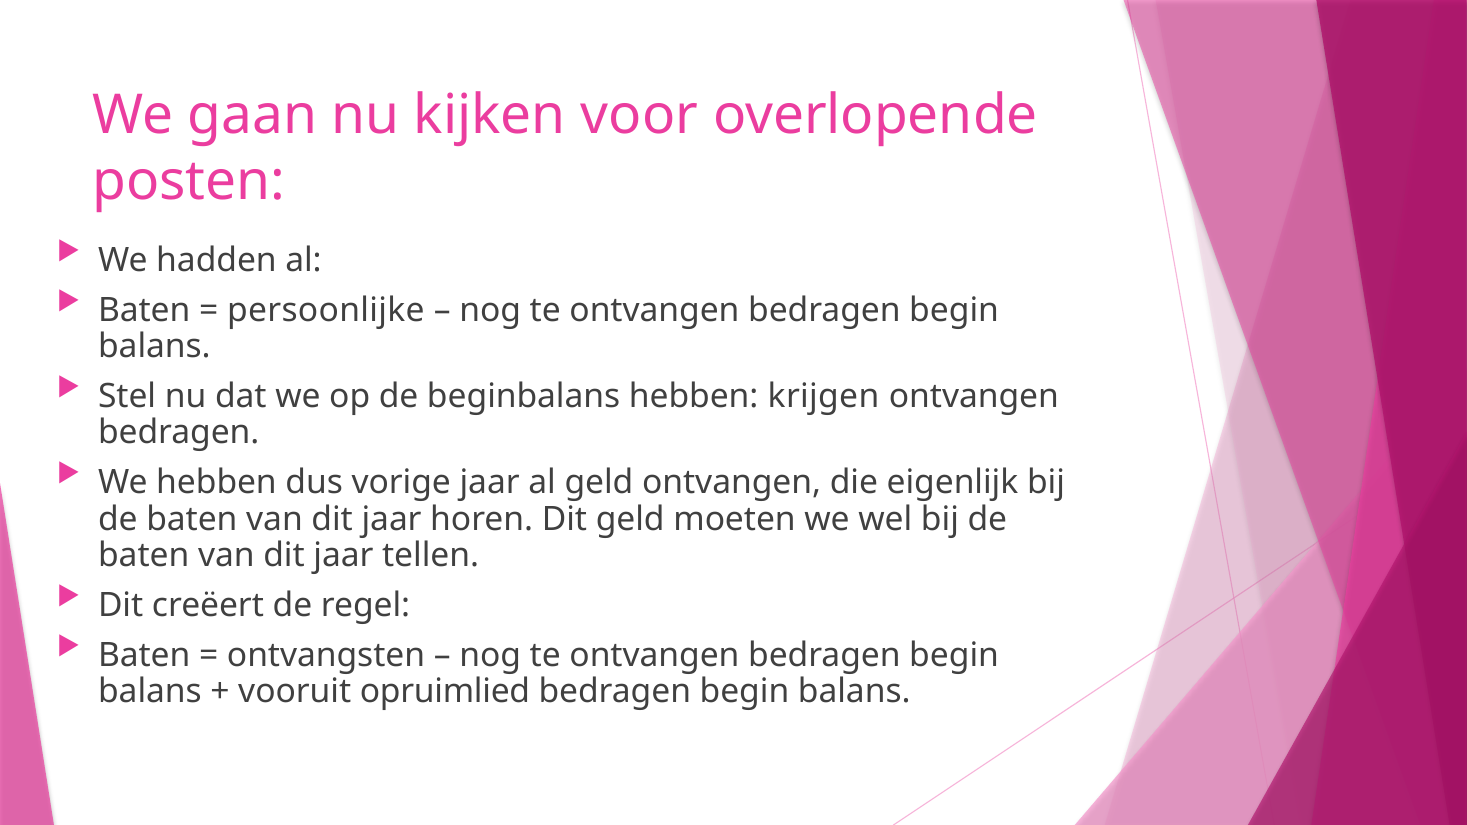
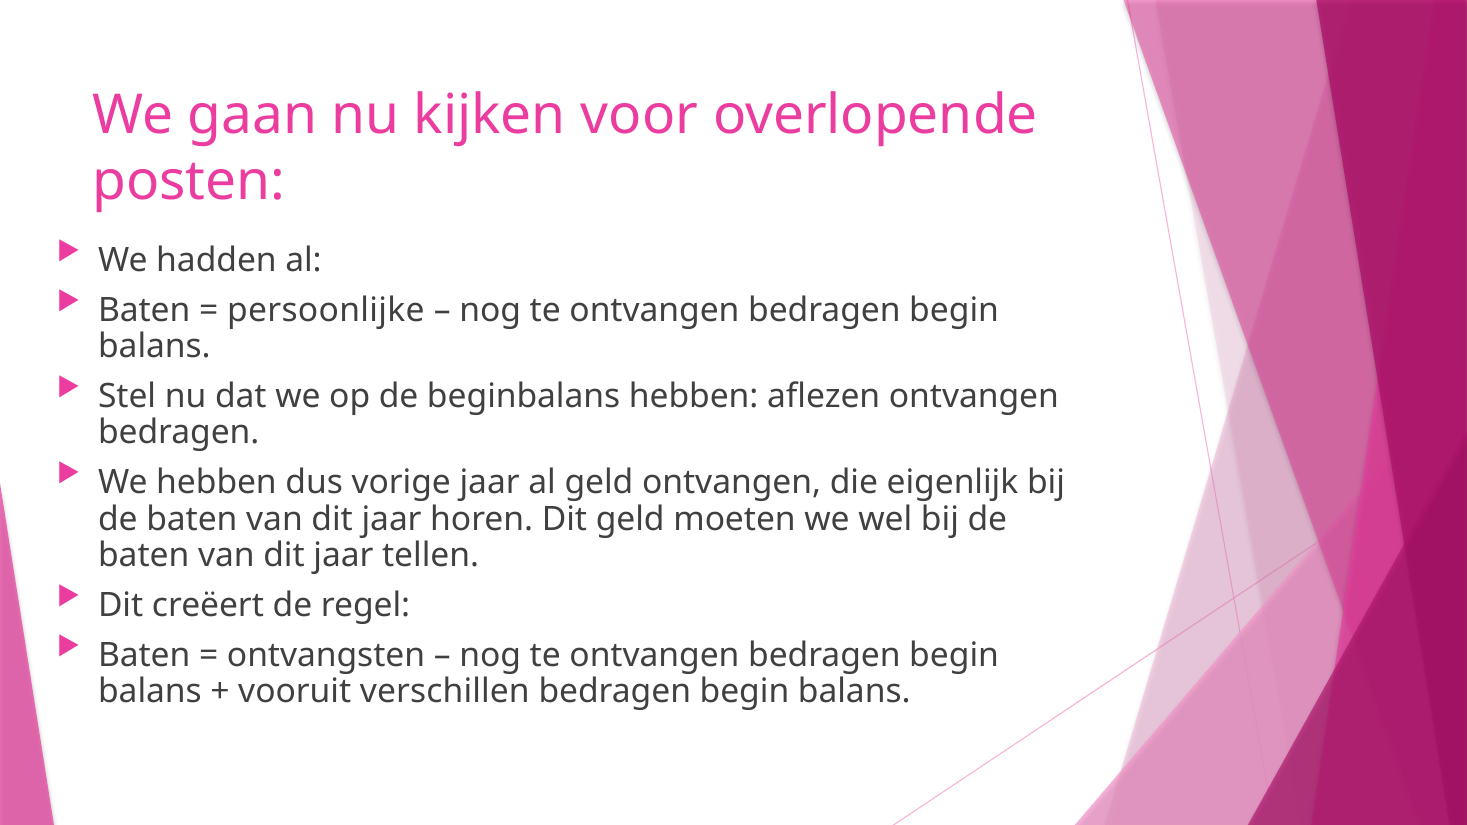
krijgen: krijgen -> aflezen (824, 397)
opruimlied: opruimlied -> verschillen (445, 692)
